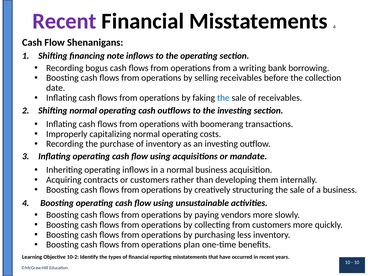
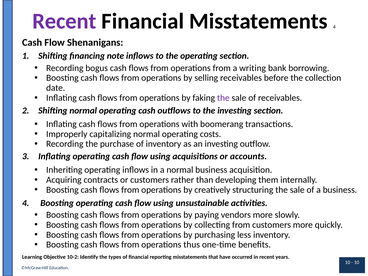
the colour: blue -> purple (223, 98)
mandate: mandate -> accounts (248, 156)
plan: plan -> thus (192, 245)
